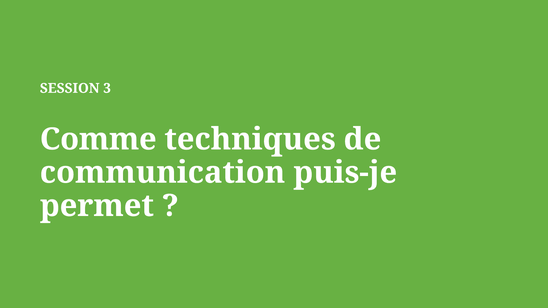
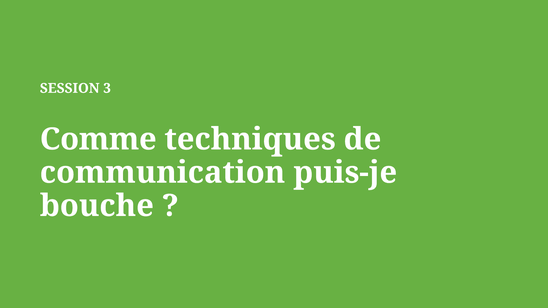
permet: permet -> bouche (97, 206)
